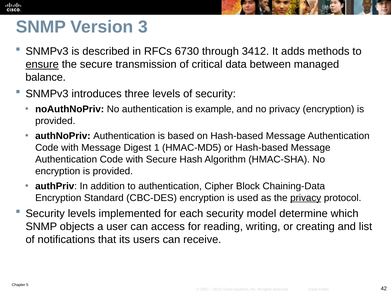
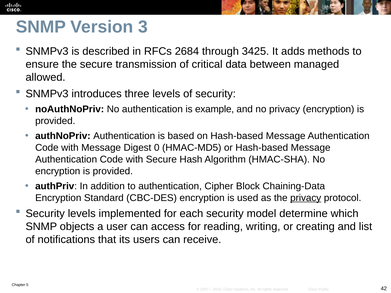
6730: 6730 -> 2684 (187, 51)
3412: 3412 -> 3425 (255, 51)
ensure underline: present -> none (42, 64)
balance: balance -> allowed (46, 77)
1: 1 -> 0 (157, 148)
